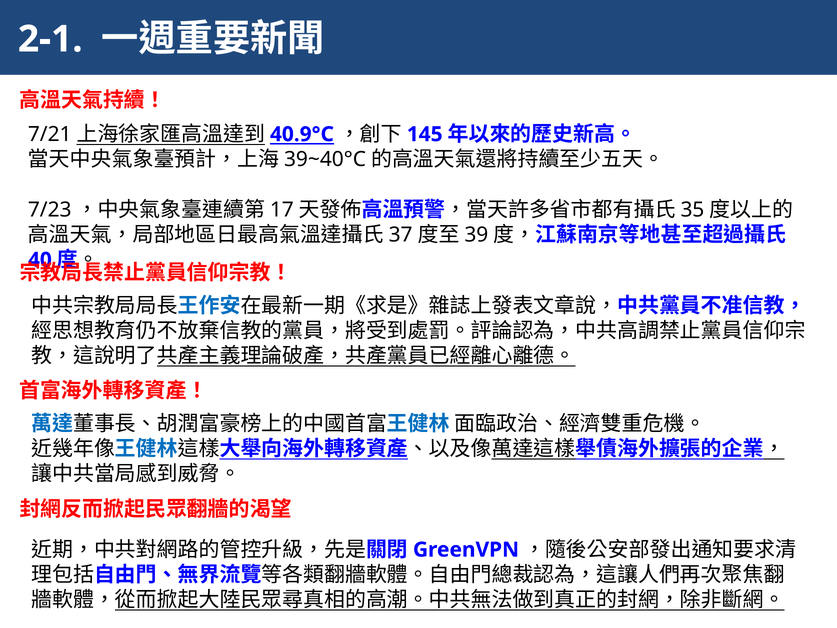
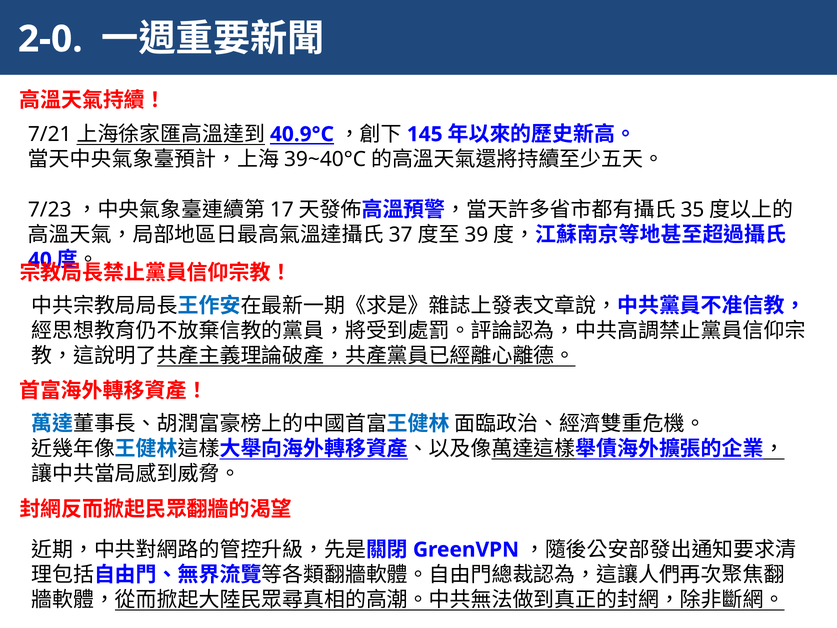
2-1: 2-1 -> 2-0 (50, 39)
